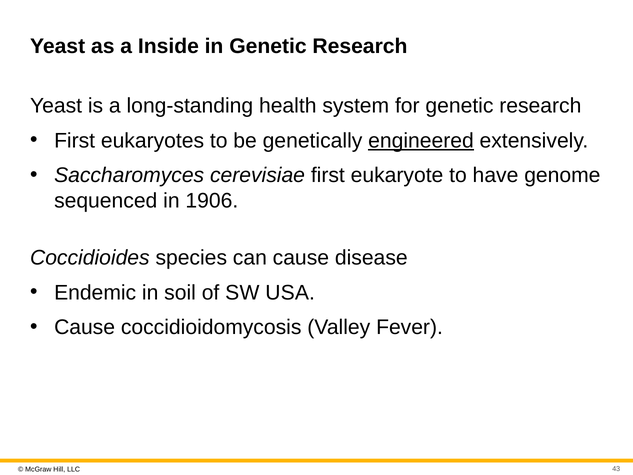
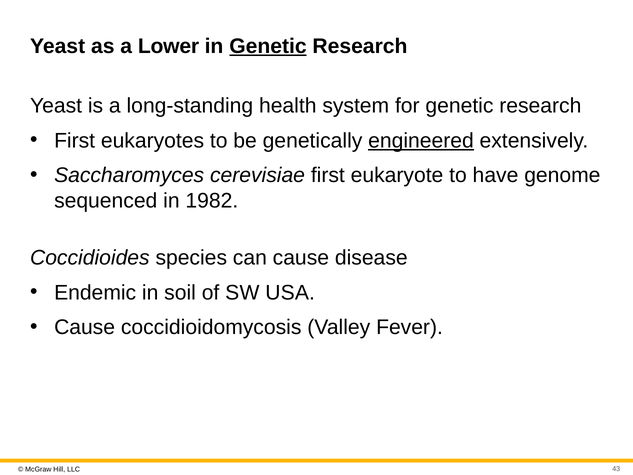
Inside: Inside -> Lower (169, 46)
Genetic underline: none -> present (268, 46)
1906: 1906 -> 1982 (212, 201)
